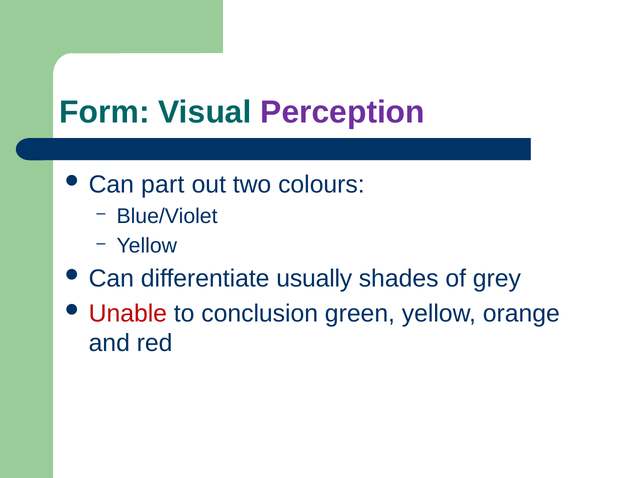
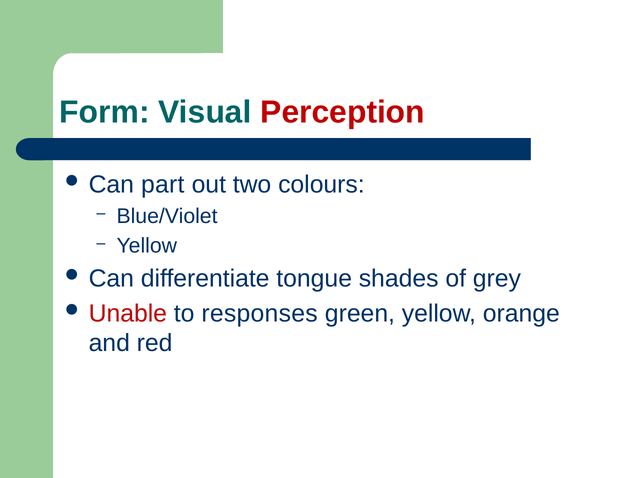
Perception colour: purple -> red (343, 112)
usually: usually -> tongue (314, 278)
conclusion: conclusion -> responses (260, 313)
